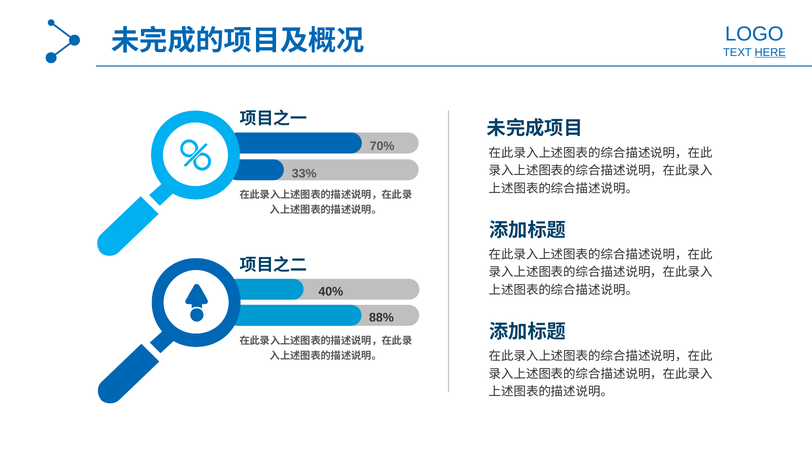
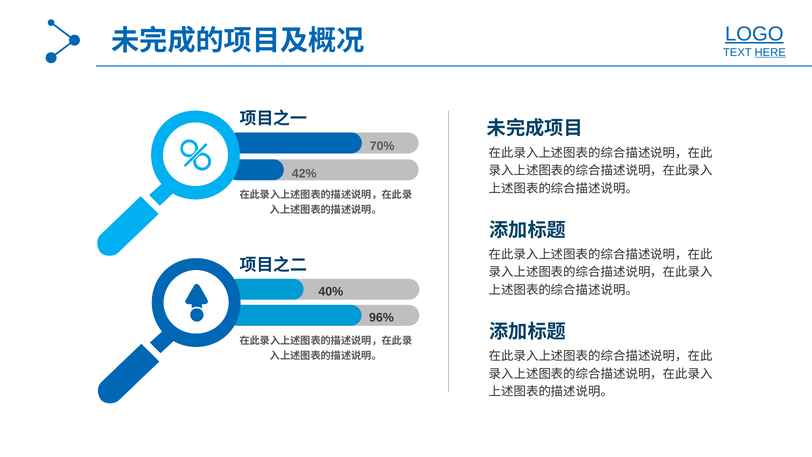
LOGO underline: none -> present (754, 34)
33%: 33% -> 42% (304, 173)
88%: 88% -> 96% (381, 317)
